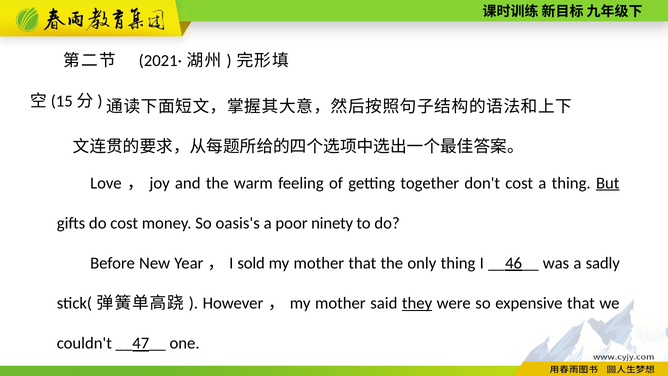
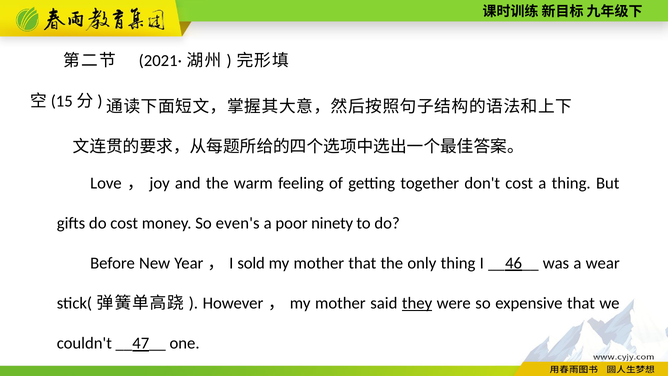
But underline: present -> none (608, 183)
oasis's: oasis's -> even's (238, 223)
sadly: sadly -> wear (603, 263)
